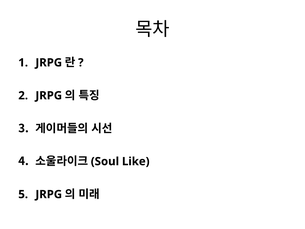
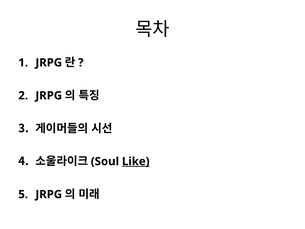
Like underline: none -> present (136, 161)
